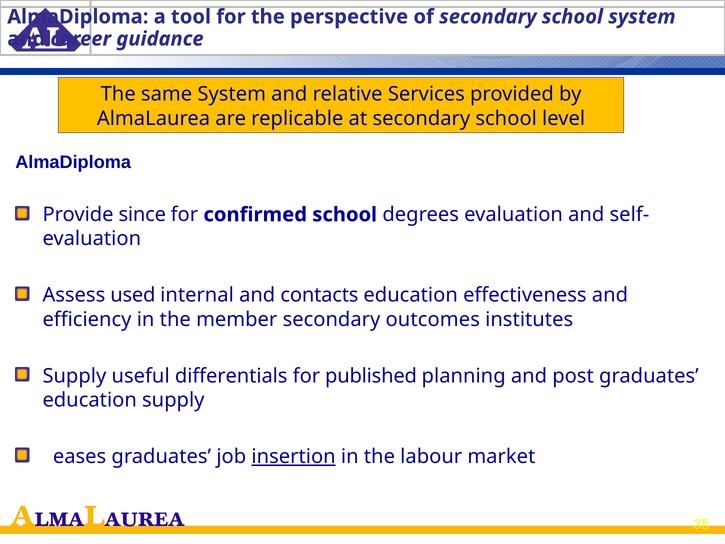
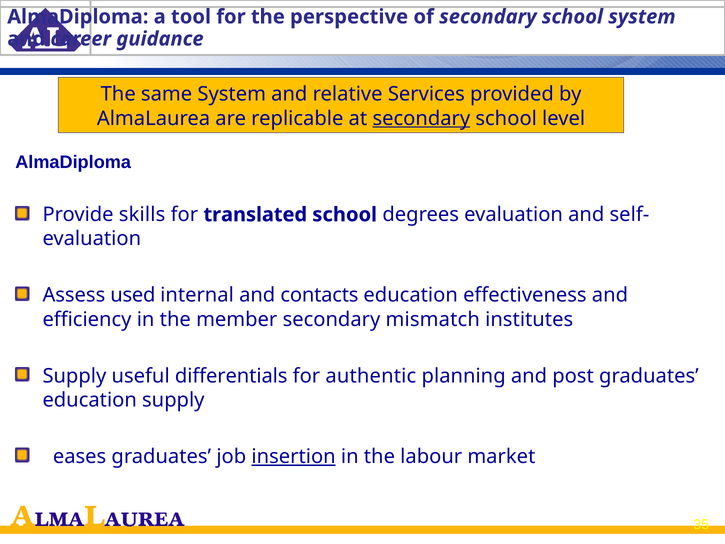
secondary underline: none -> present (421, 118)
since: since -> skills (142, 215)
confirmed: confirmed -> translated (255, 215)
outcomes: outcomes -> mismatch (433, 319)
published: published -> authentic (371, 376)
